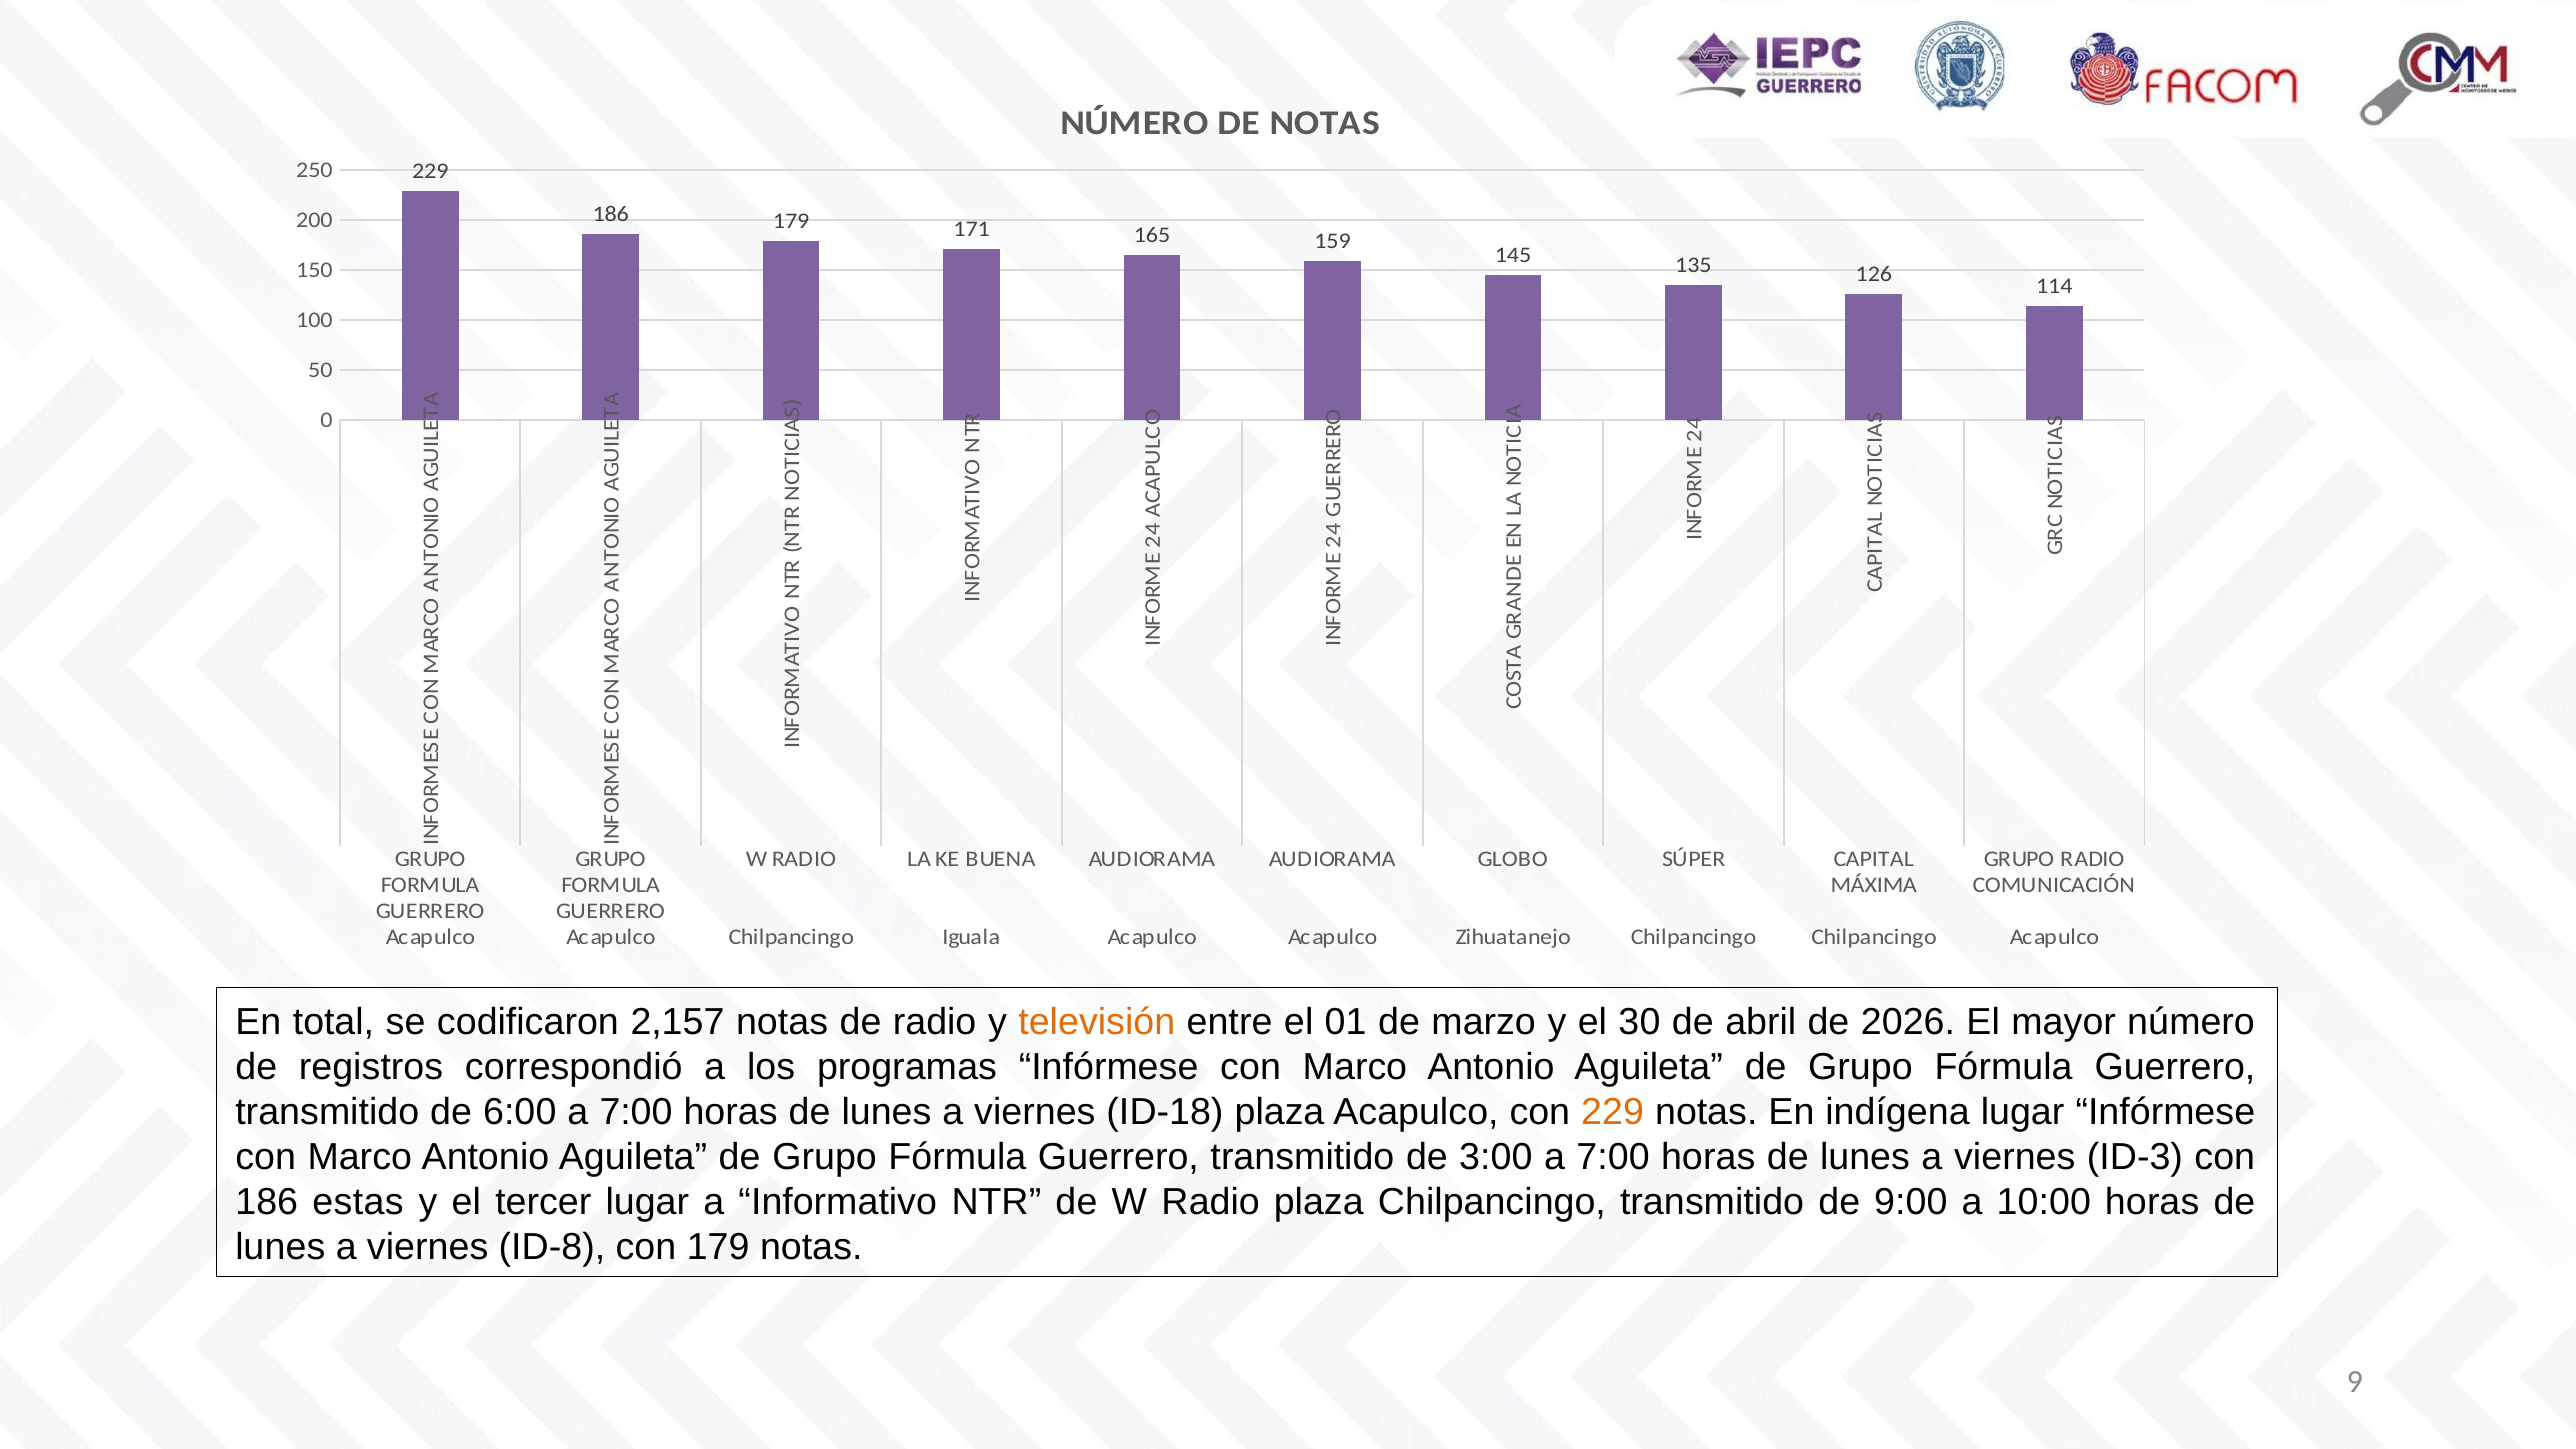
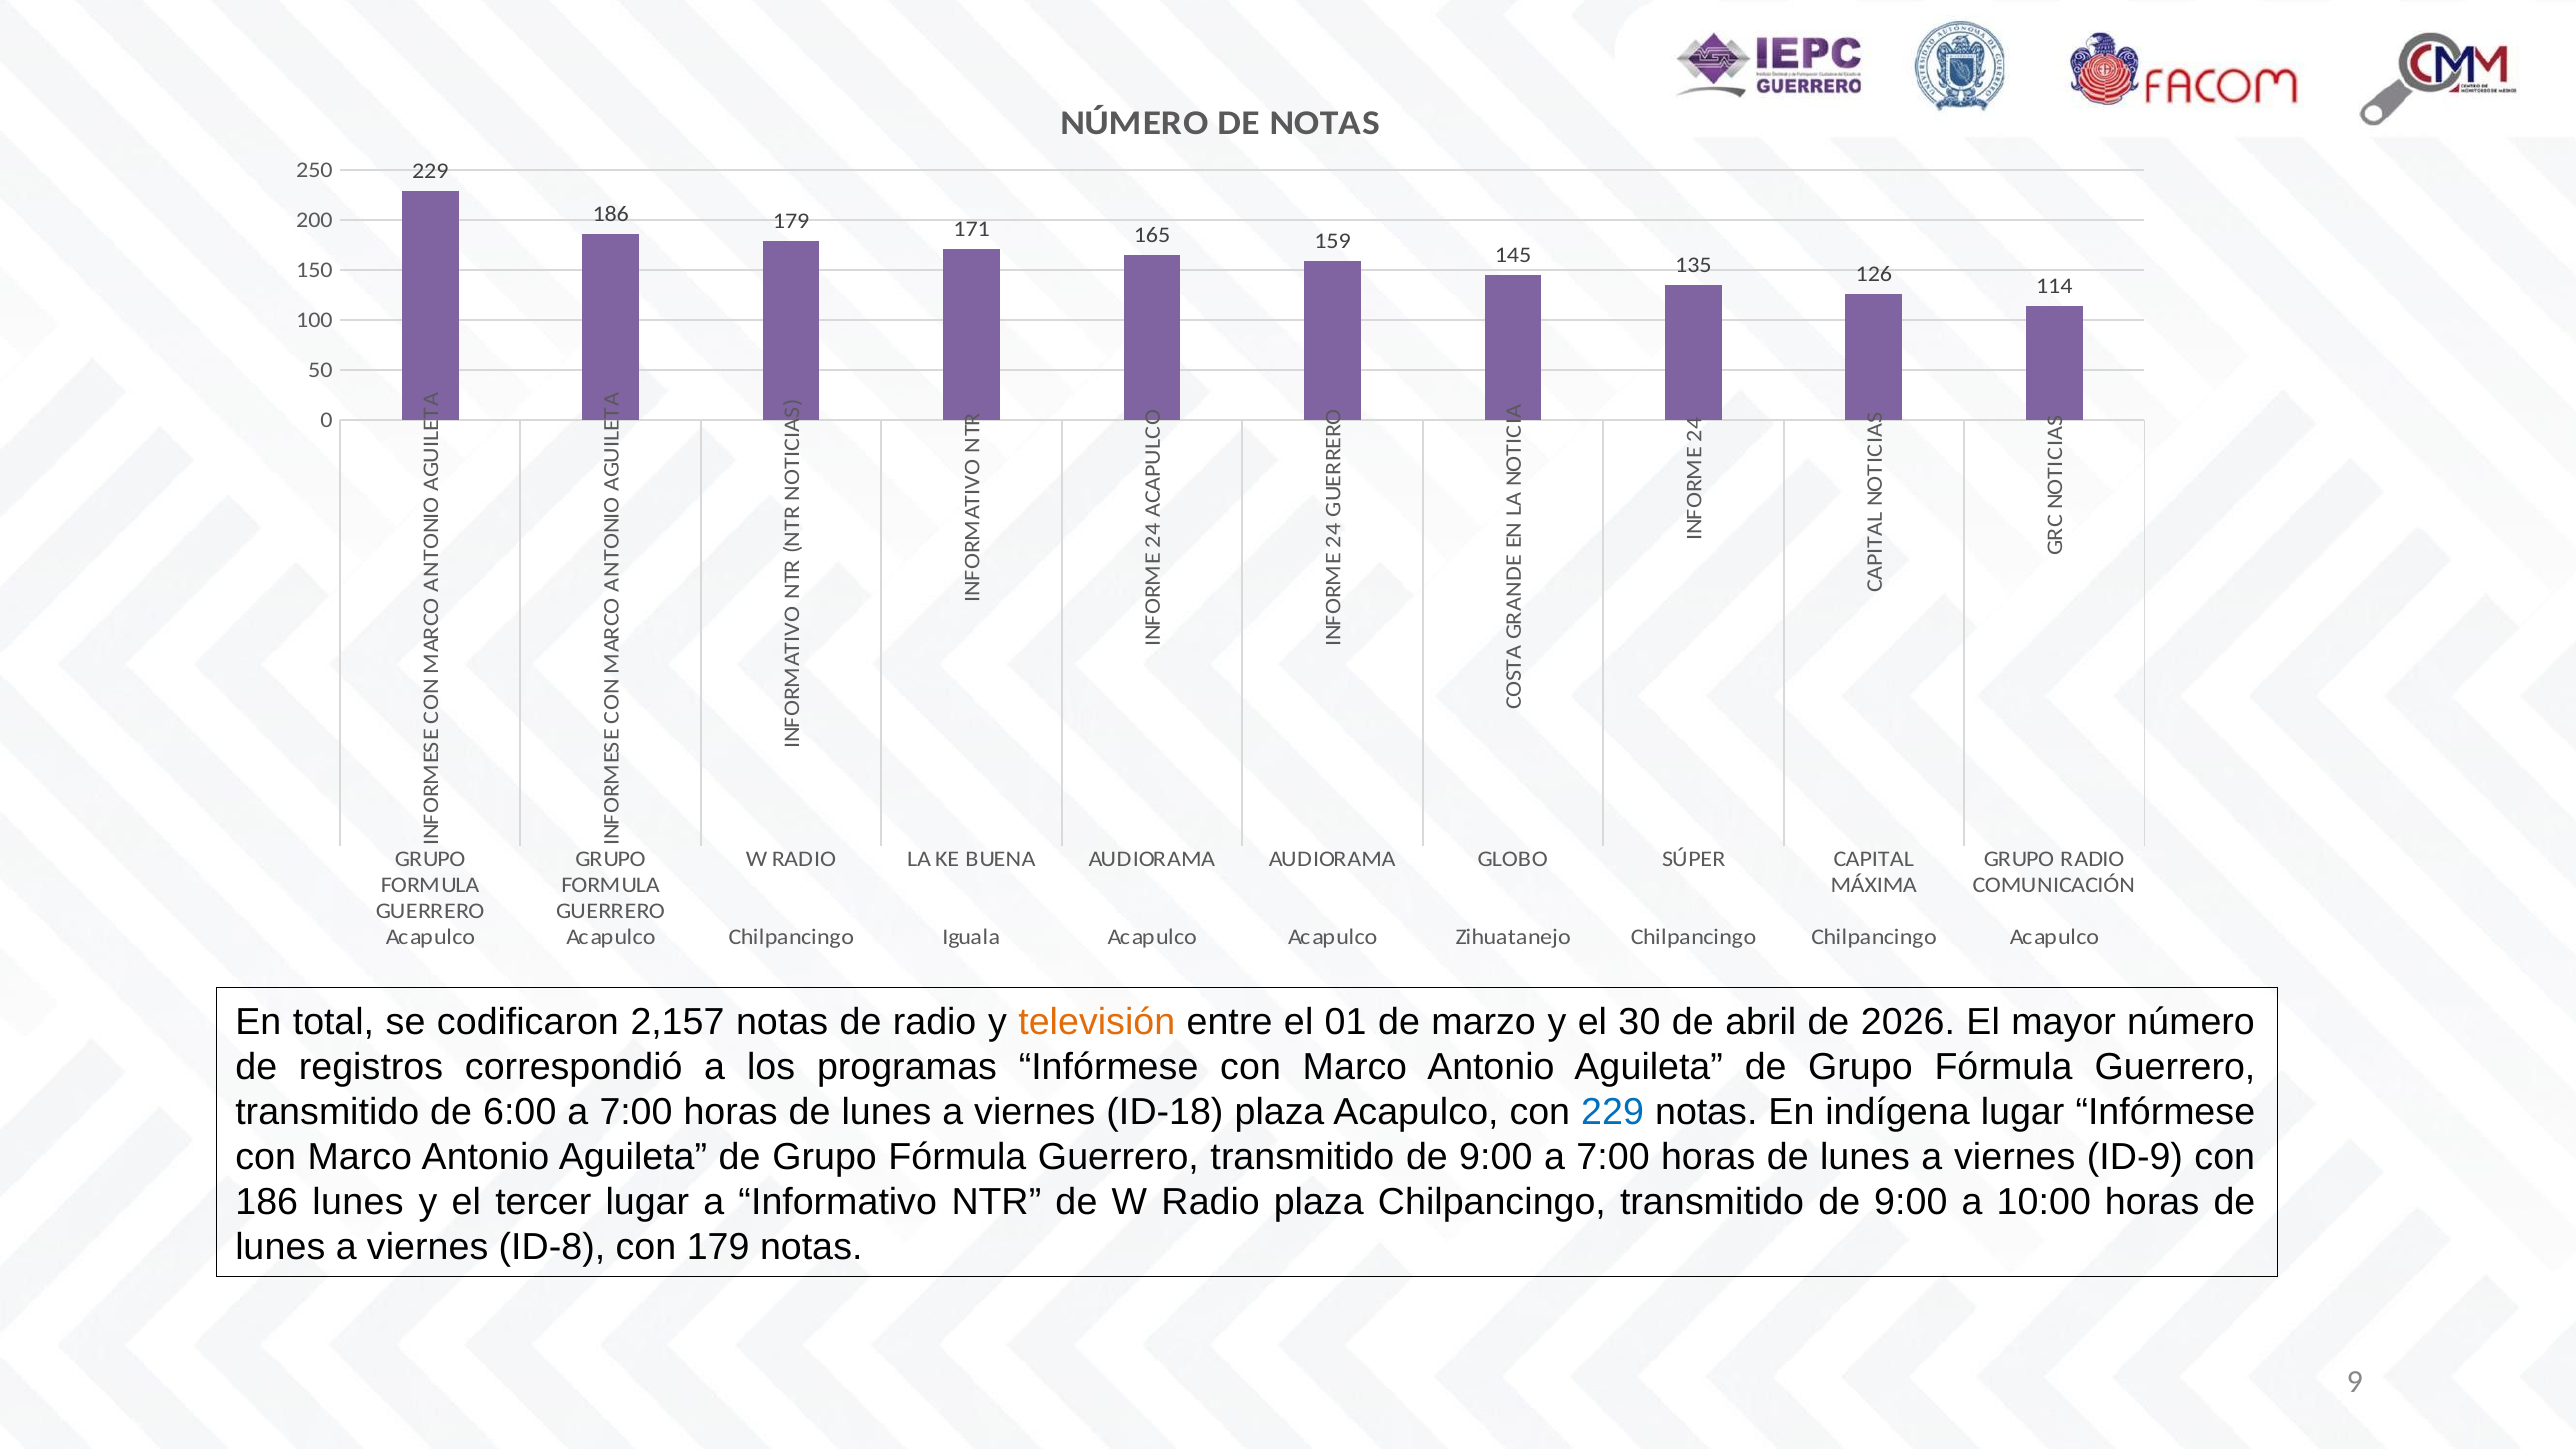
229 colour: orange -> blue (1613, 1112)
Guerrero transmitido de 3:00: 3:00 -> 9:00 (1496, 1157)
ID-3: ID-3 -> ID-9 (2135, 1157)
186 estas: estas -> lunes (358, 1202)
